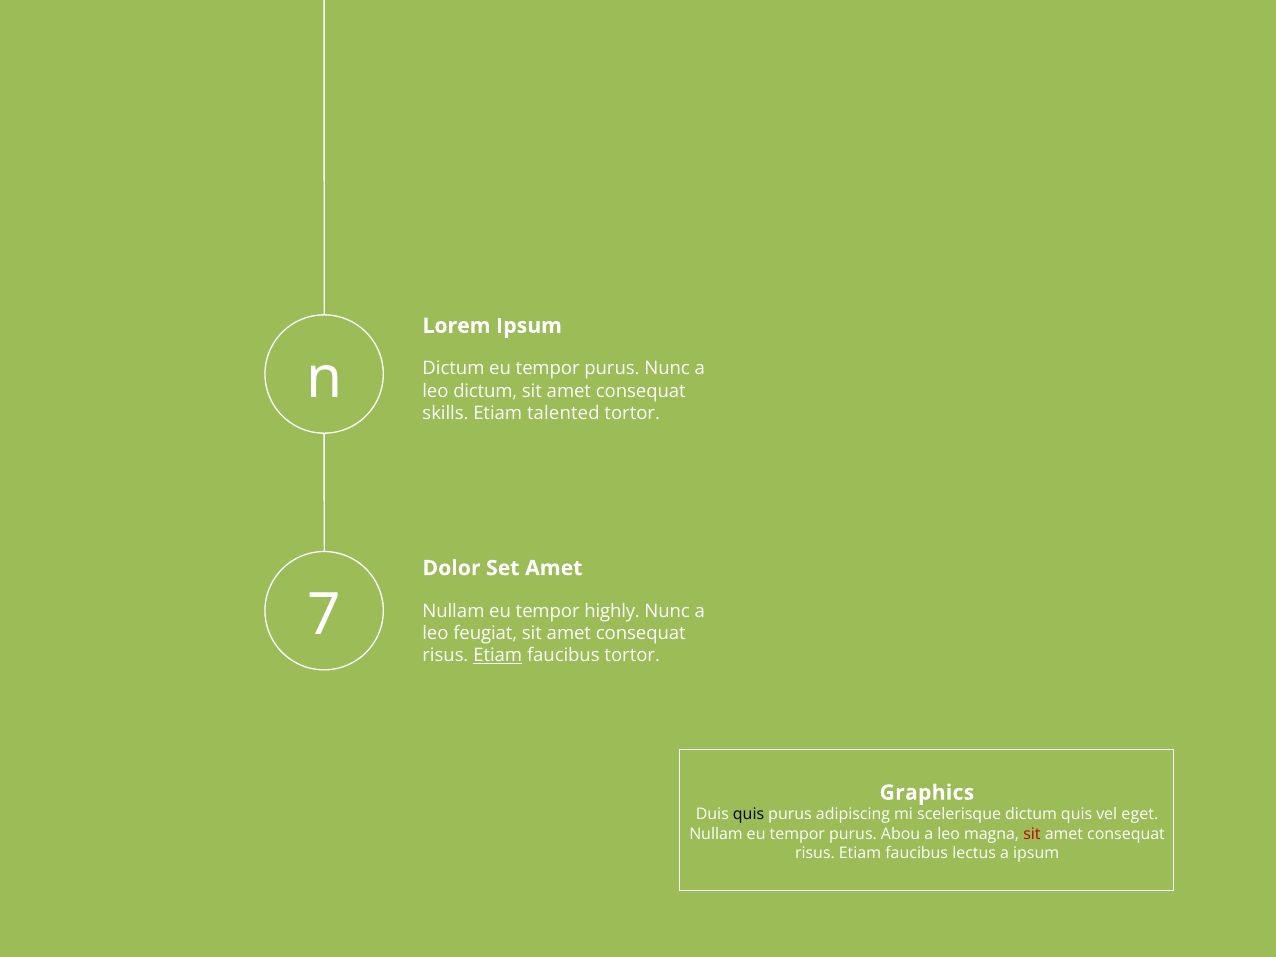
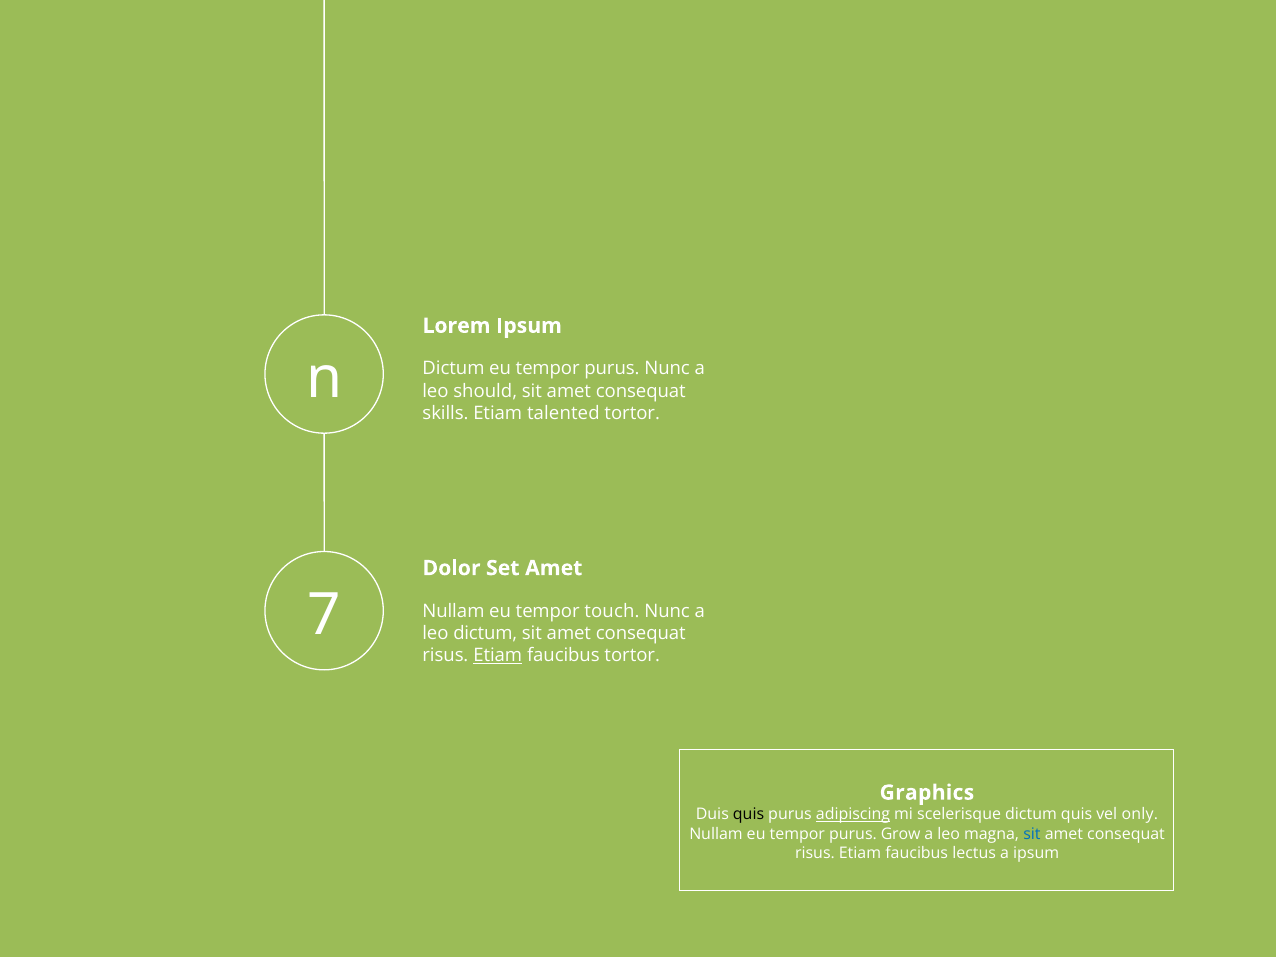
leo dictum: dictum -> should (485, 391)
highly: highly -> touch (612, 611)
leo feugiat: feugiat -> dictum (485, 633)
adipiscing underline: none -> present (853, 815)
eget: eget -> only (1140, 815)
Abou: Abou -> Grow (901, 834)
sit colour: red -> blue (1032, 834)
